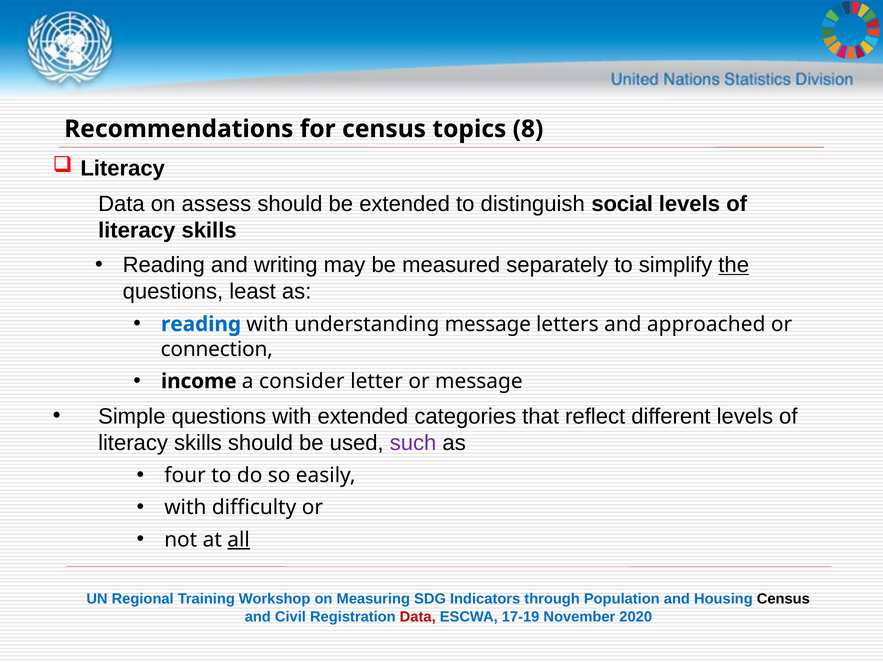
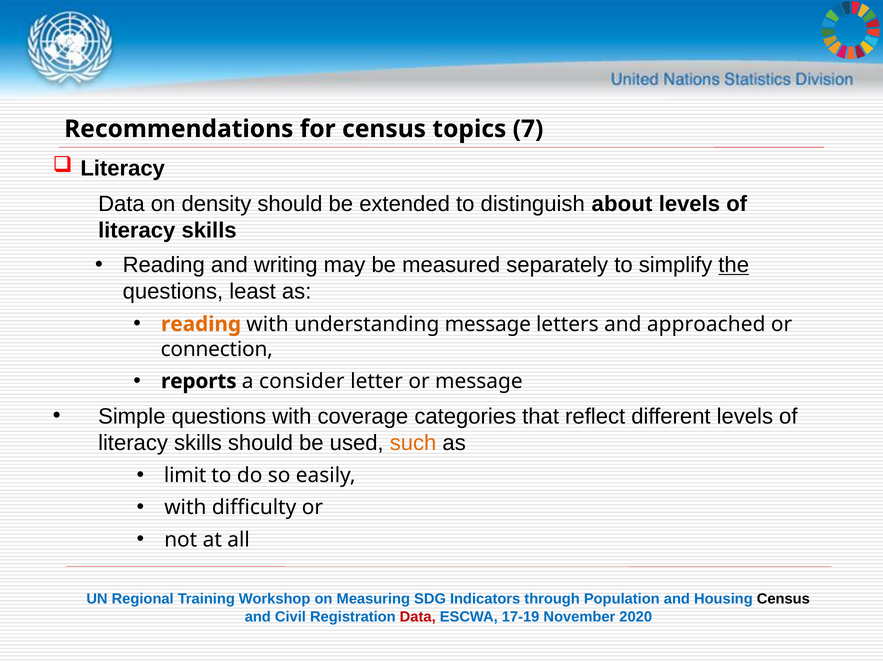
8: 8 -> 7 (528, 129)
assess: assess -> density (216, 204)
social: social -> about (622, 204)
reading colour: blue -> orange (201, 324)
income: income -> reports (199, 381)
with extended: extended -> coverage (363, 416)
such colour: purple -> orange (413, 443)
four: four -> limit (185, 476)
all underline: present -> none (239, 540)
